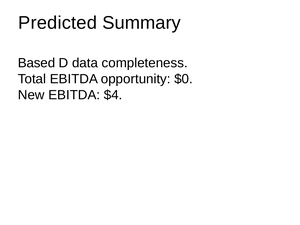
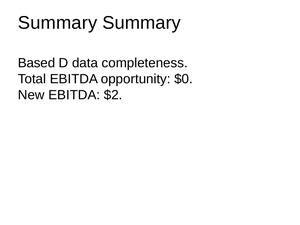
Predicted: Predicted -> Summary (58, 23)
$4: $4 -> $2 (113, 95)
